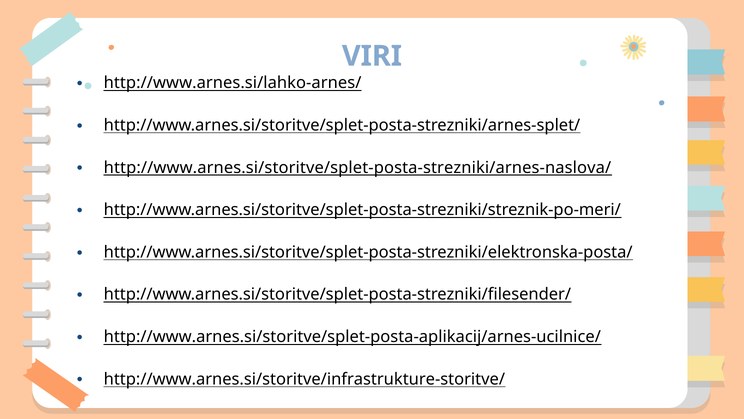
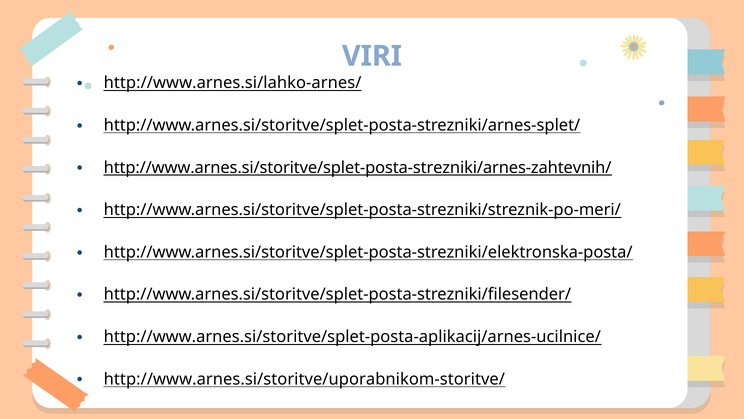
http://www.arnes.si/storitve/splet-posta-strezniki/arnes-naslova/: http://www.arnes.si/storitve/splet-posta-strezniki/arnes-naslova/ -> http://www.arnes.si/storitve/splet-posta-strezniki/arnes-zahtevnih/ (358, 167)
http://www.arnes.si/storitve/infrastrukture-storitve/: http://www.arnes.si/storitve/infrastrukture-storitve/ -> http://www.arnes.si/storitve/uporabnikom-storitve/ (304, 379)
